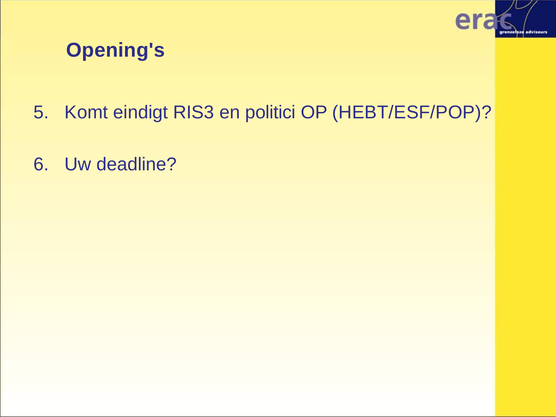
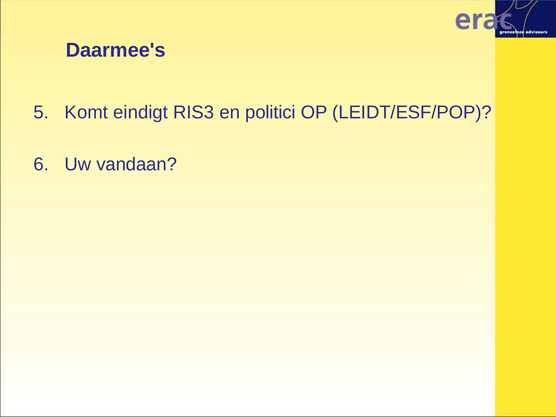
Opening's: Opening's -> Daarmee's (116, 50)
HEBT/ESF/POP: HEBT/ESF/POP -> LEIDT/ESF/POP (412, 113)
deadline: deadline -> vandaan (137, 164)
